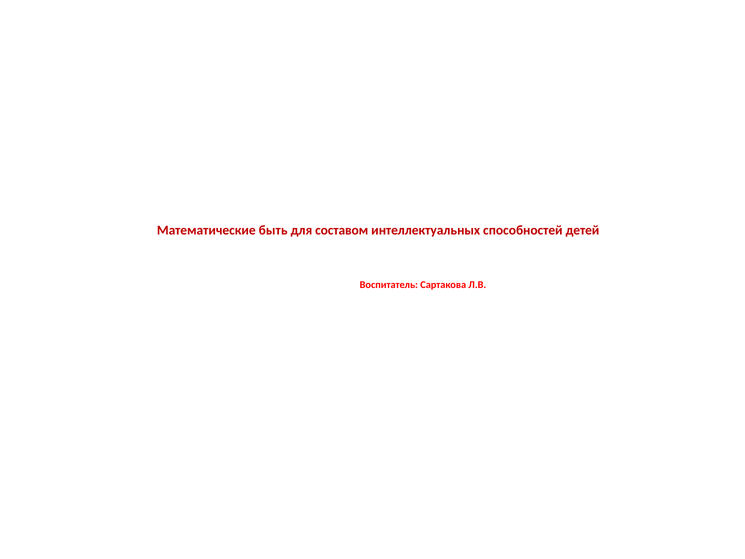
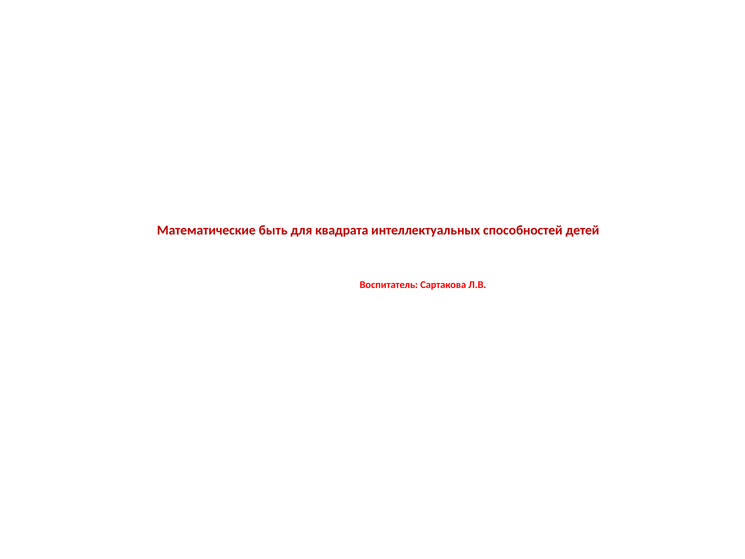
составом: составом -> квадрата (342, 230)
